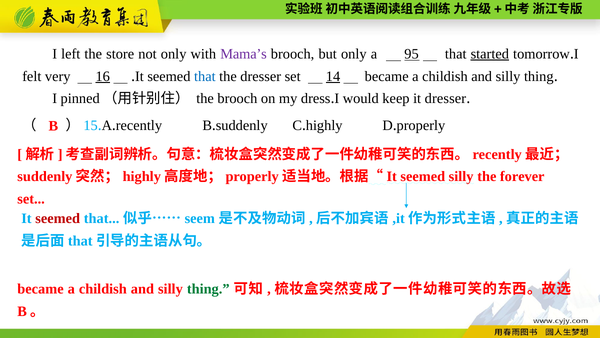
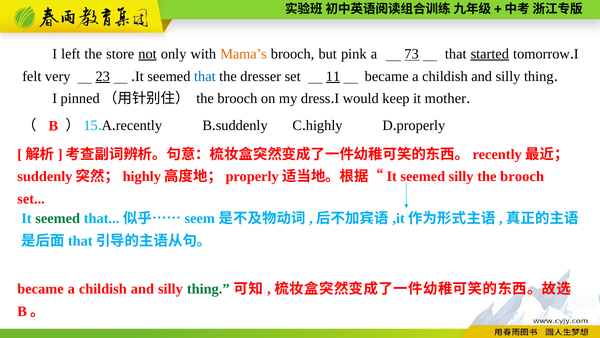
not underline: none -> present (147, 54)
Mama’s colour: purple -> orange (244, 54)
but only: only -> pink (354, 54)
95: 95 -> 73 (412, 54)
16: 16 -> 23 (103, 76)
14: 14 -> 11 (333, 76)
it dresser: dresser -> mother (445, 99)
forever: forever -> brooch (522, 176)
seemed colour: red -> green (58, 218)
